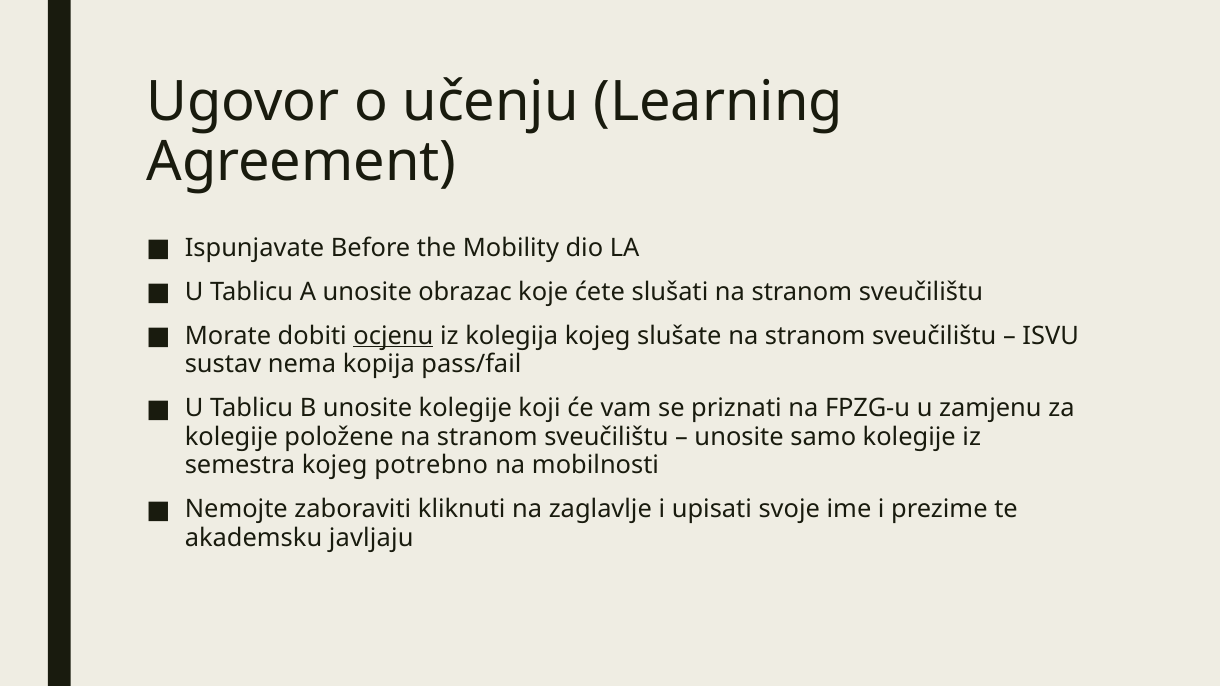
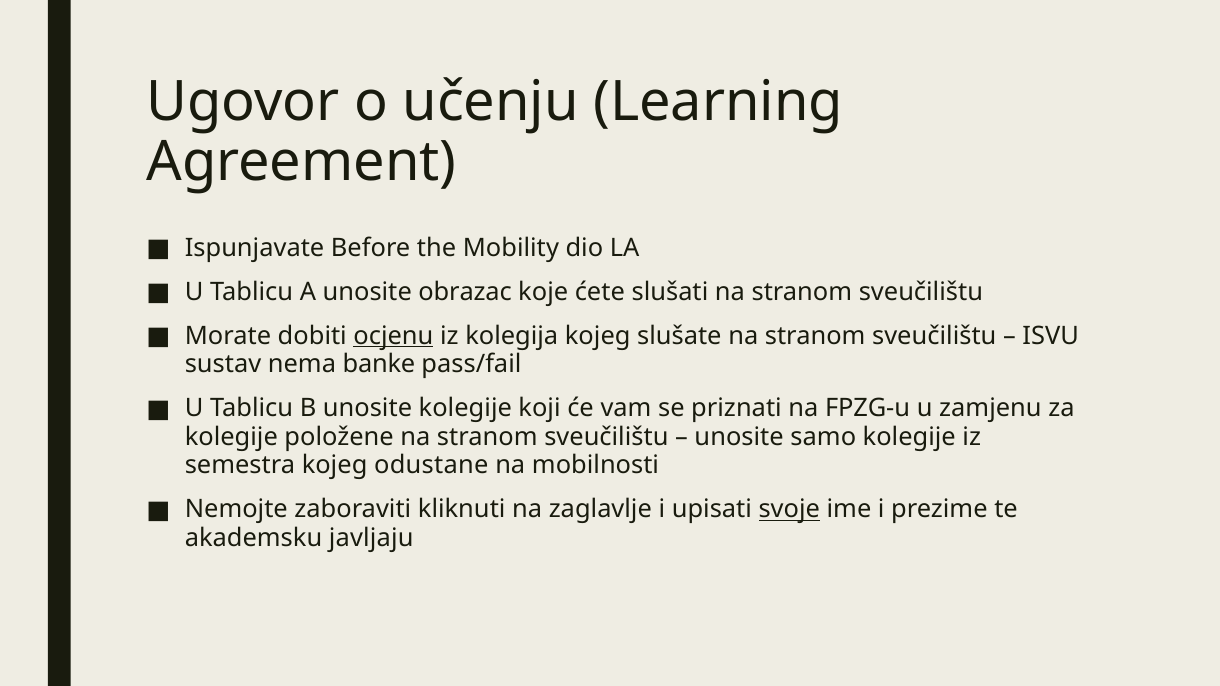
kopija: kopija -> banke (379, 364)
potrebno: potrebno -> odustane (431, 466)
svoje underline: none -> present (789, 510)
